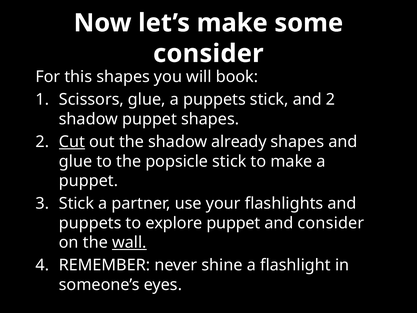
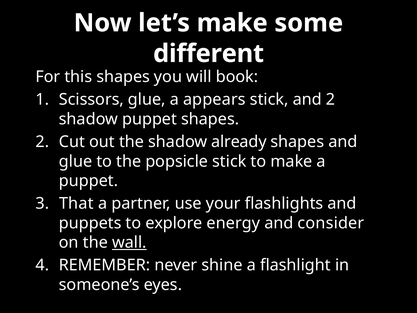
consider: consider -> different (209, 54)
a puppets: puppets -> appears (214, 100)
Cut underline: present -> none (72, 142)
Stick: Stick -> That (76, 203)
explore puppet: puppet -> energy (233, 223)
